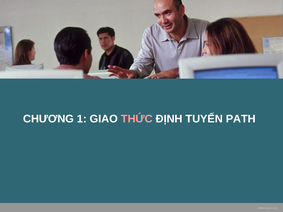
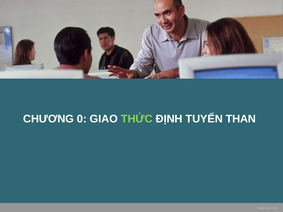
1: 1 -> 0 (82, 119)
THỨC colour: pink -> light green (137, 119)
PATH: PATH -> THAN (241, 119)
